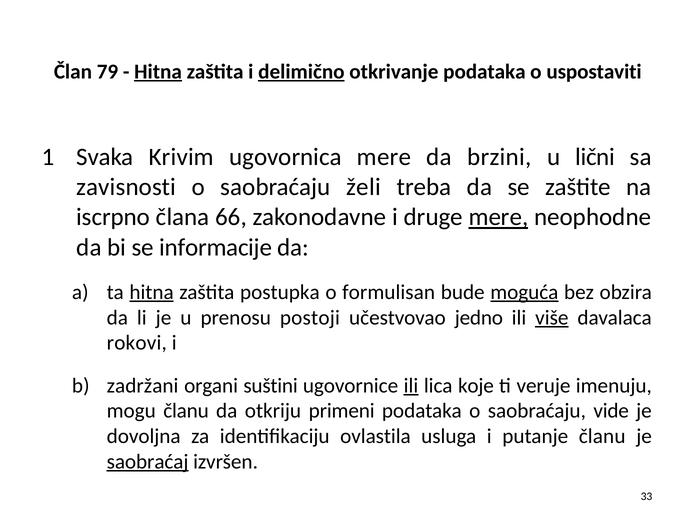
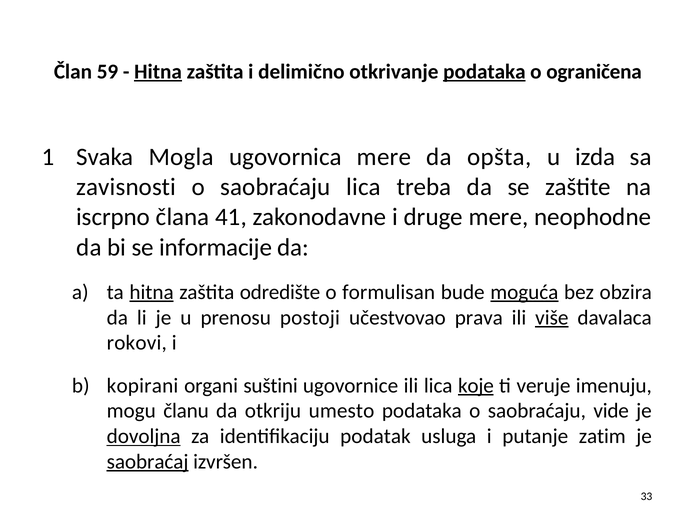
79: 79 -> 59 (107, 72)
delimično underline: present -> none (301, 72)
podataka underline: none -> present (484, 72)
uspostaviti: uspostaviti -> ograničena (594, 72)
Krivim: Krivim -> Mogla (181, 157)
brzini: brzini -> opšta (499, 157)
lični: lični -> izda (595, 157)
saobraćaju želi: želi -> lica (364, 187)
66: 66 -> 41 (231, 217)
mere underline: present -> none (498, 217)
postupka: postupka -> odredište (280, 292)
jedno: jedno -> prava (479, 318)
zadržani: zadržani -> kopirani (142, 386)
ili underline: present -> none (411, 386)
koje underline: none -> present (476, 386)
primeni: primeni -> umesto (342, 411)
dovoljna underline: none -> present (144, 437)
ovlastila: ovlastila -> podatak (375, 437)
putanje članu: članu -> zatim (602, 437)
